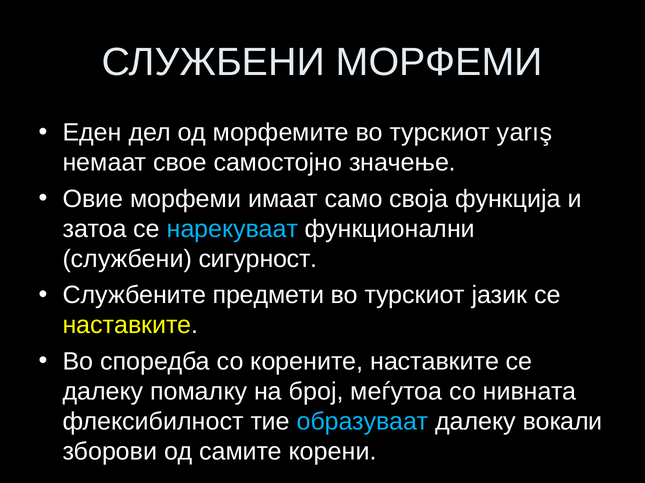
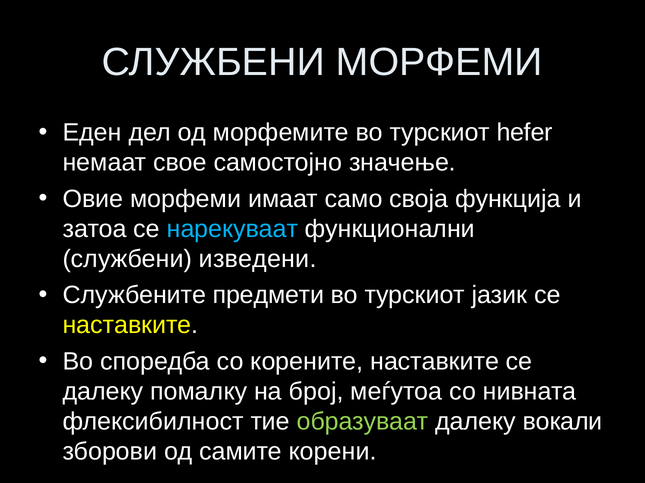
yarış: yarış -> hefer (525, 133)
сигурност: сигурност -> изведени (258, 259)
образуваат colour: light blue -> light green (363, 422)
